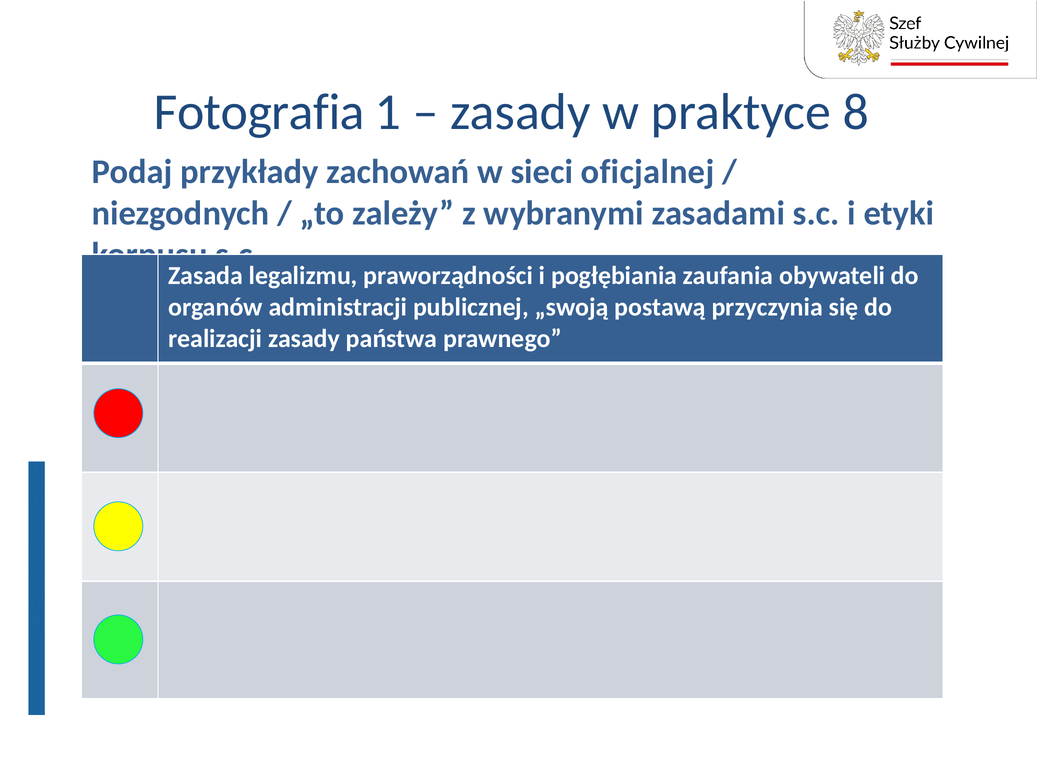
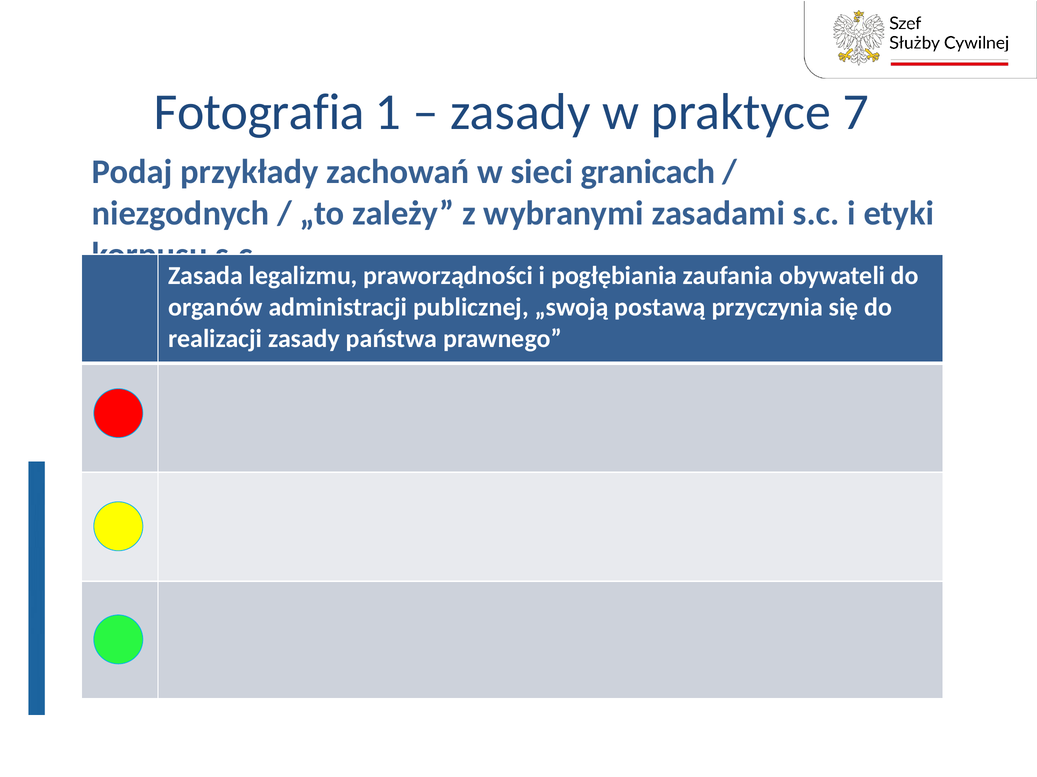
8: 8 -> 7 (856, 112)
oficjalnej: oficjalnej -> granicach (648, 172)
